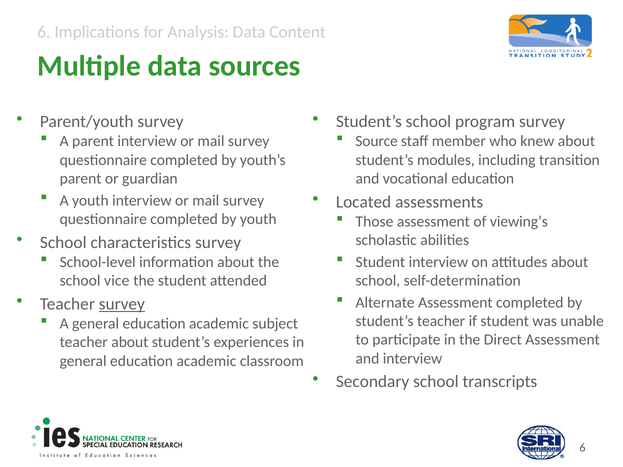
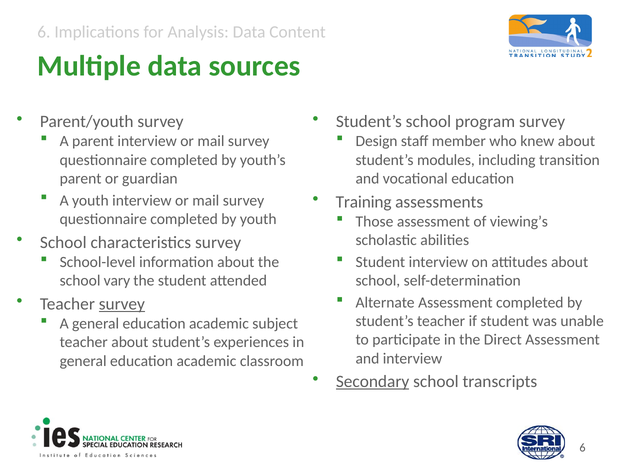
Source: Source -> Design (377, 141)
Located: Located -> Training (364, 202)
vice: vice -> vary (117, 281)
Secondary underline: none -> present (373, 382)
